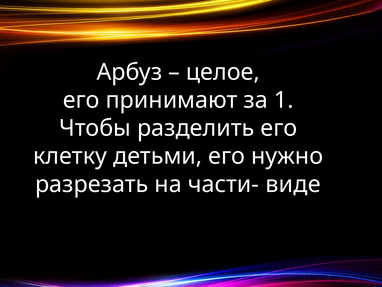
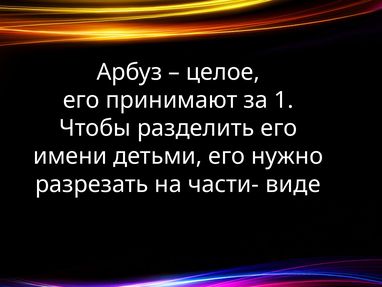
клетку: клетку -> имени (70, 156)
